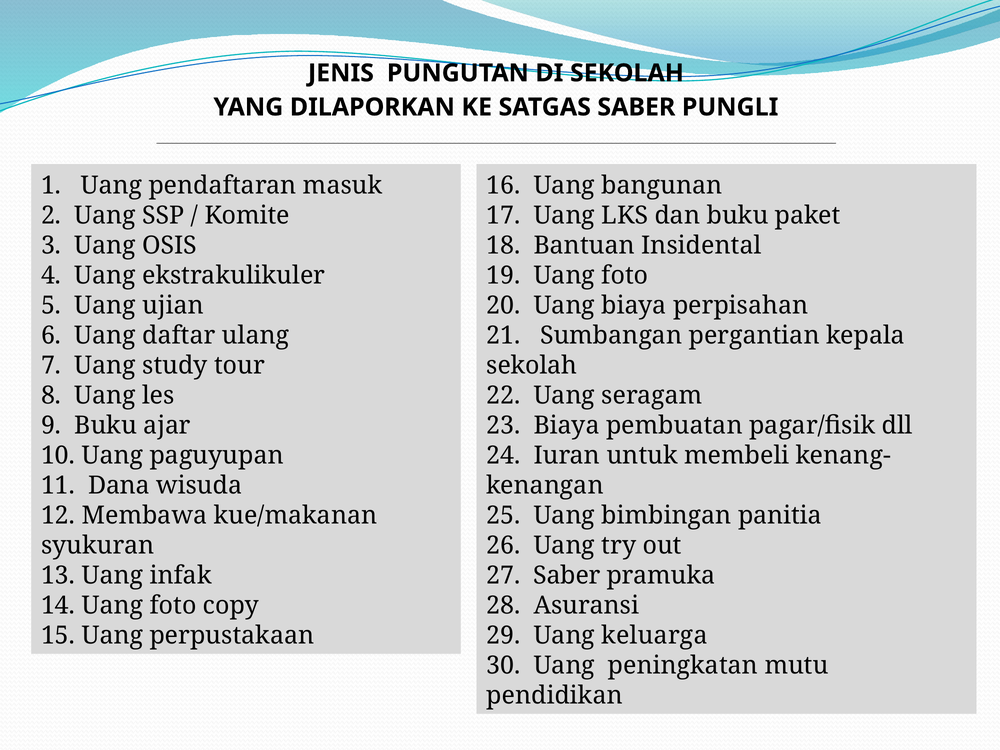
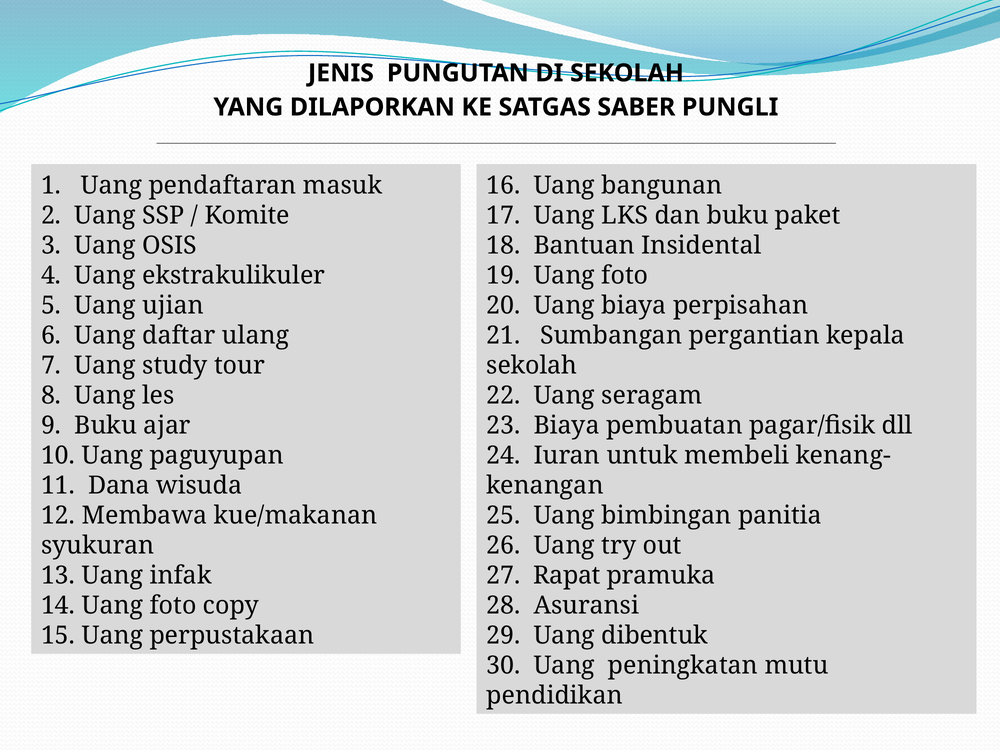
27 Saber: Saber -> Rapat (567, 576)
keluarga: keluarga -> dibentuk (655, 636)
